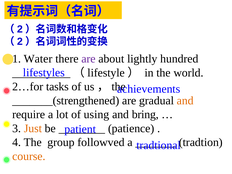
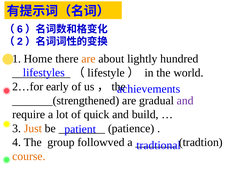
2: 2 -> 6 (20, 29)
Water: Water -> Home (38, 59)
are colour: purple -> orange (89, 59)
tasks: tasks -> early (57, 87)
and colour: orange -> purple (185, 101)
using: using -> quick (97, 114)
bring: bring -> build (145, 114)
